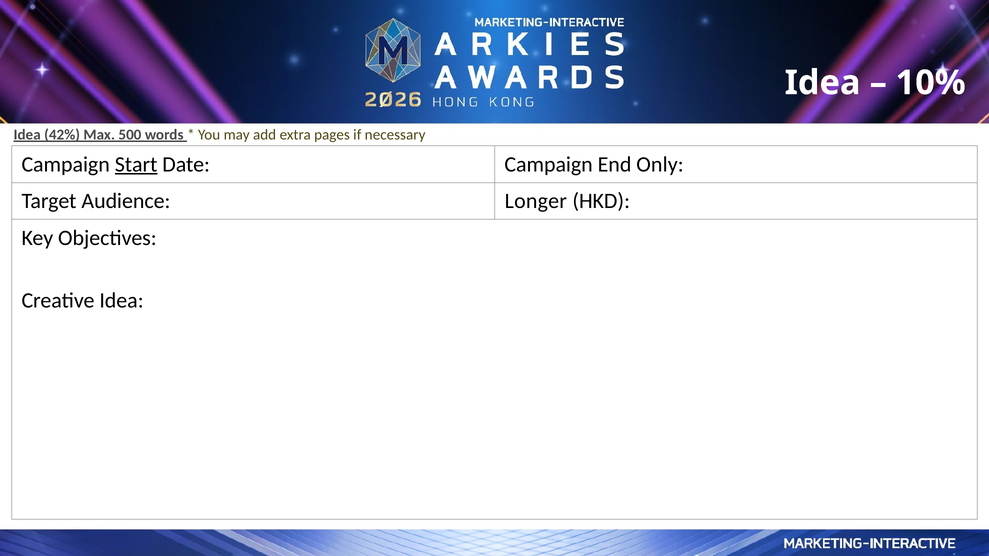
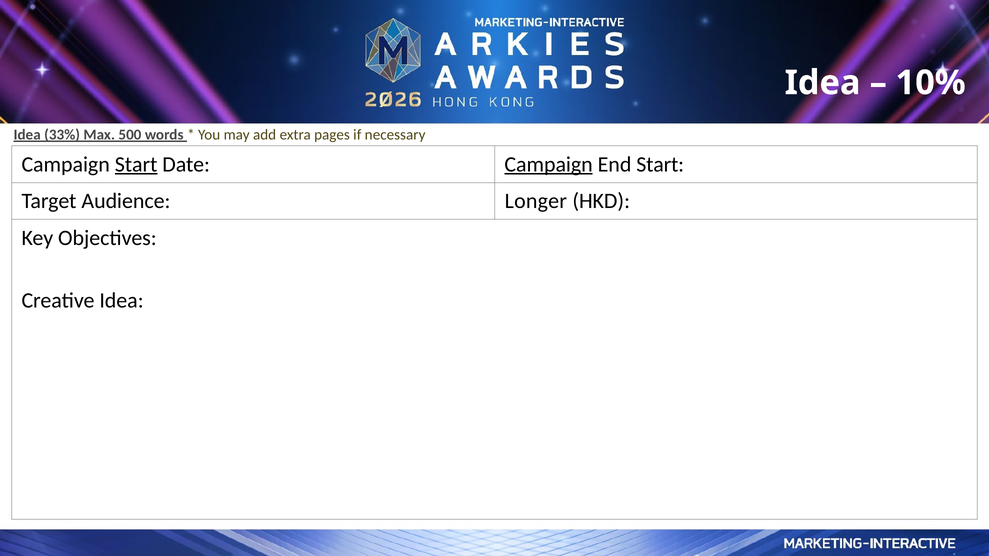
42%: 42% -> 33% (62, 135)
Campaign underline: none -> present (549, 164)
End Only: Only -> Start (660, 164)
